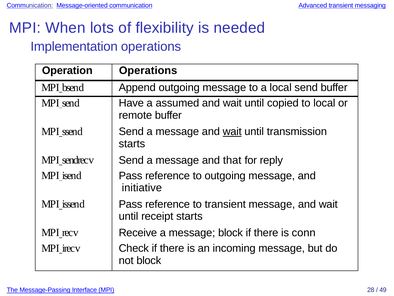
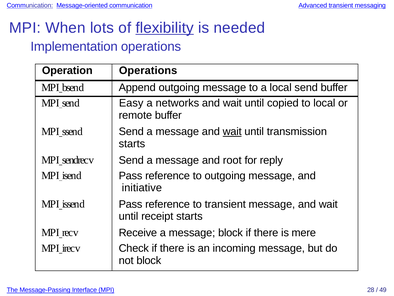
flexibility underline: none -> present (165, 28)
Have: Have -> Easy (131, 103)
assumed: assumed -> networks (177, 103)
that: that -> root (232, 160)
conn: conn -> mere (304, 233)
